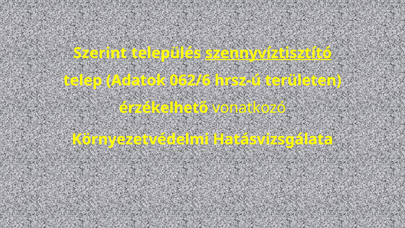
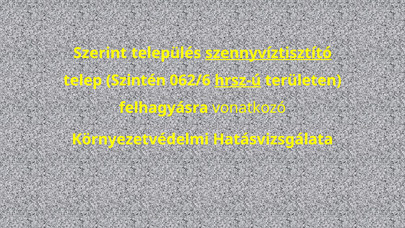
Adatok: Adatok -> Szintén (136, 80)
hrsz-ú underline: none -> present (238, 80)
érzékelhető: érzékelhető -> felhagyásra (164, 108)
